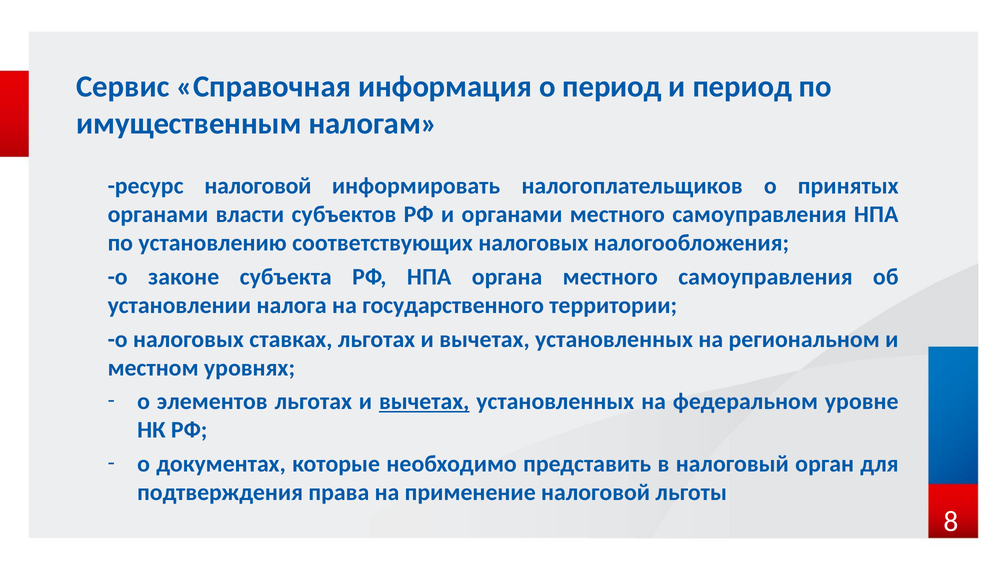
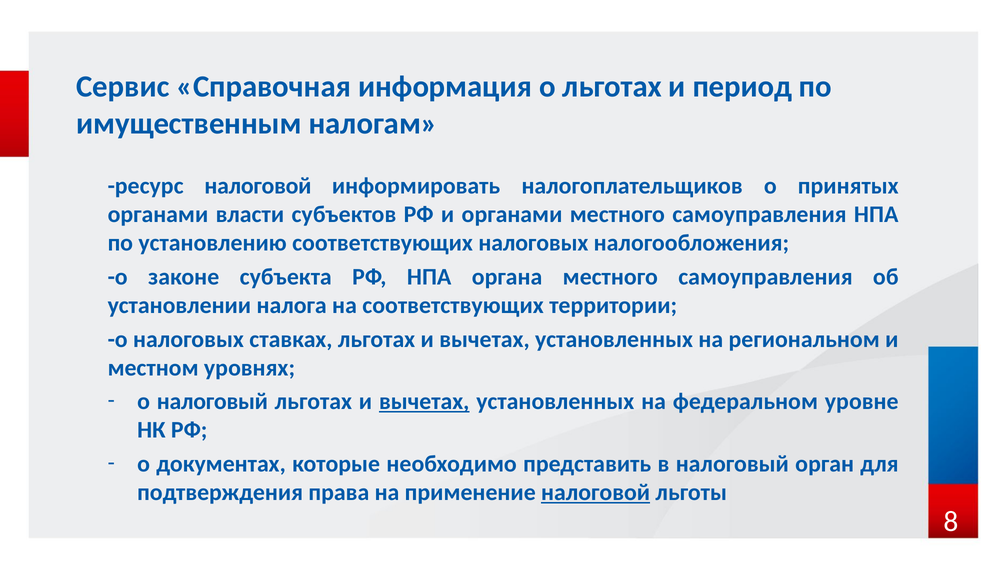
о период: период -> льготах (612, 87)
на государственного: государственного -> соответствующих (453, 306)
о элементов: элементов -> налоговый (212, 402)
налоговой underline: none -> present (596, 493)
